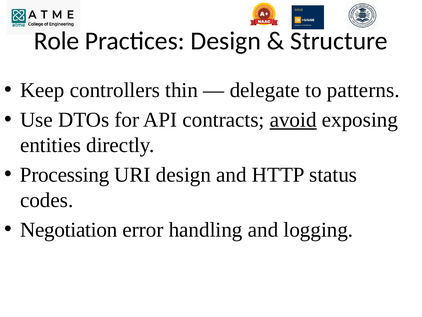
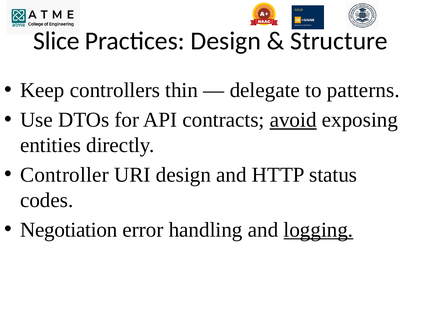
Role: Role -> Slice (56, 41)
Processing: Processing -> Controller (64, 174)
logging underline: none -> present (318, 229)
